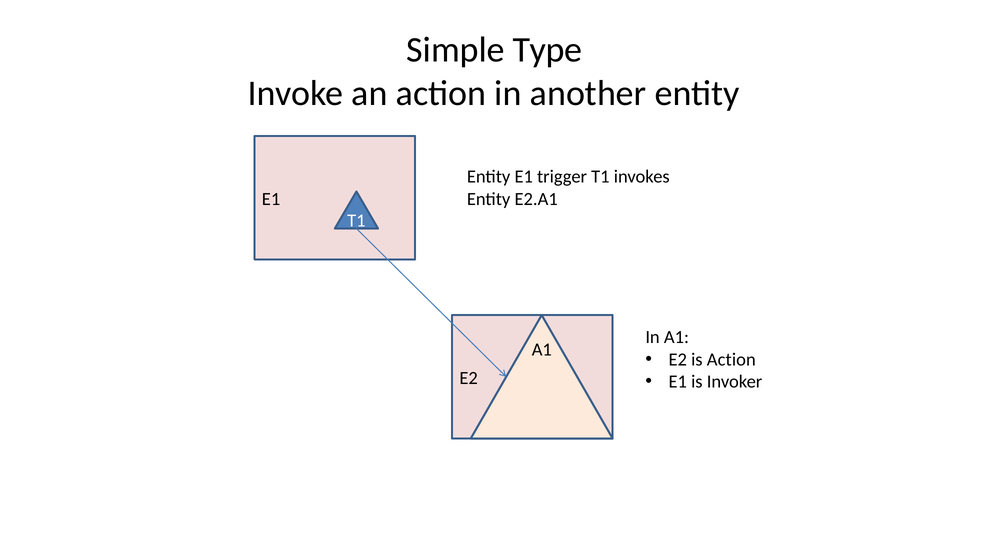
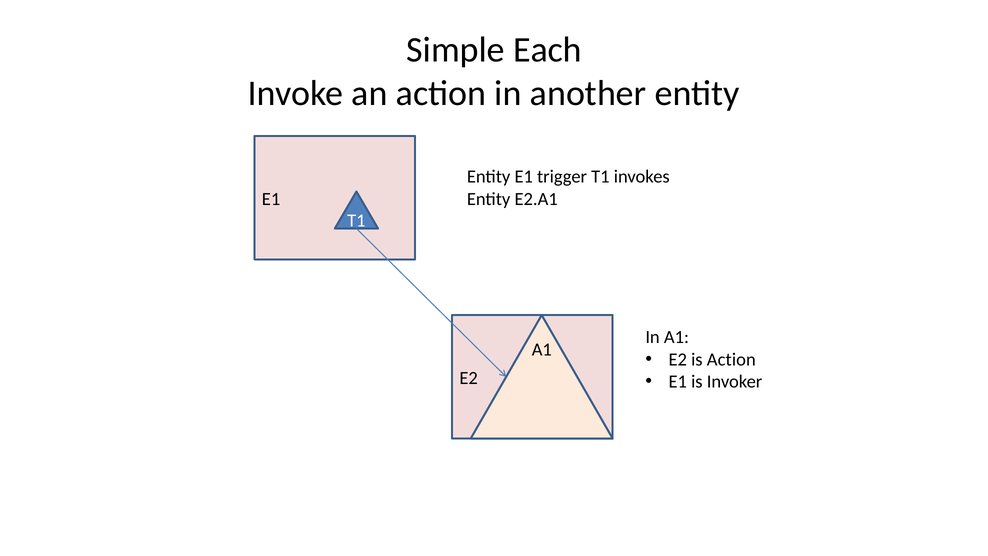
Type: Type -> Each (547, 50)
